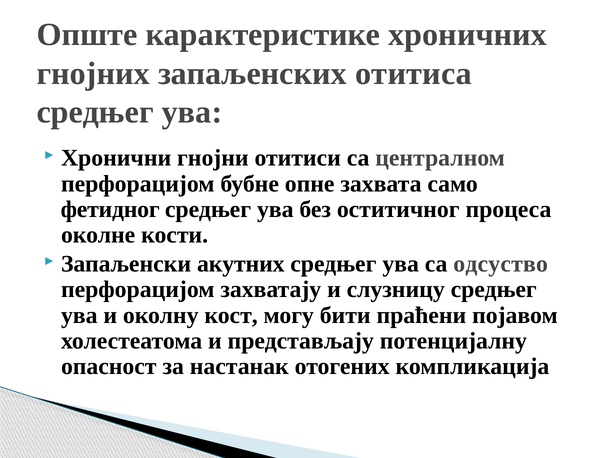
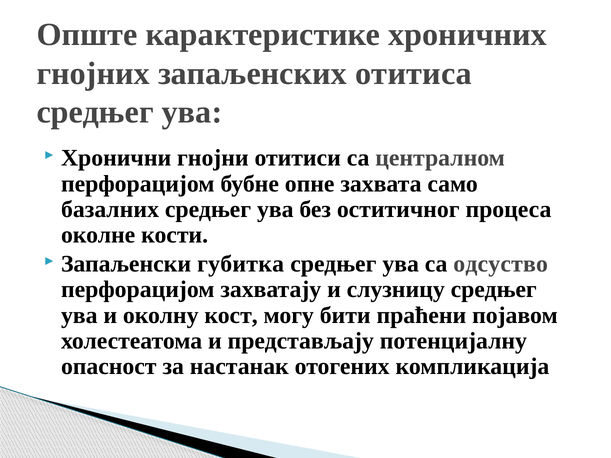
фетидног: фетидног -> базалних (110, 209)
акутних: акутних -> губитка (241, 264)
